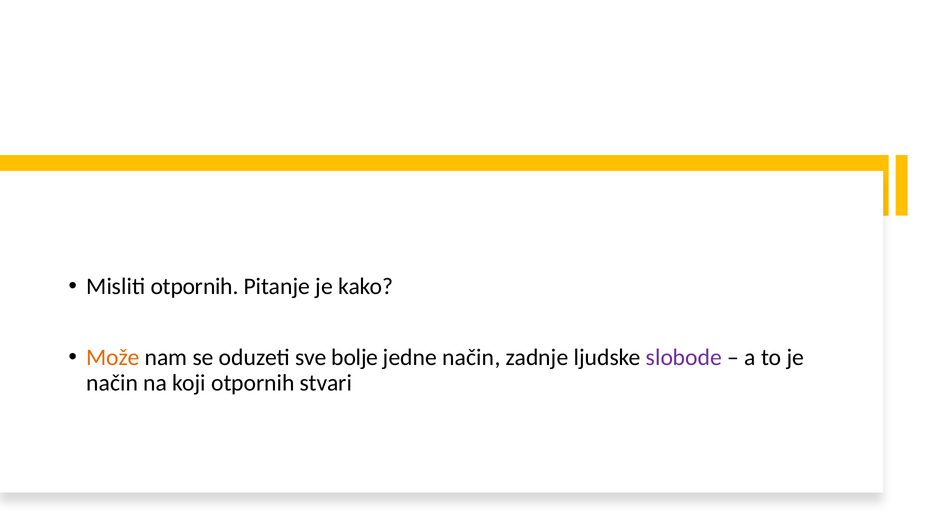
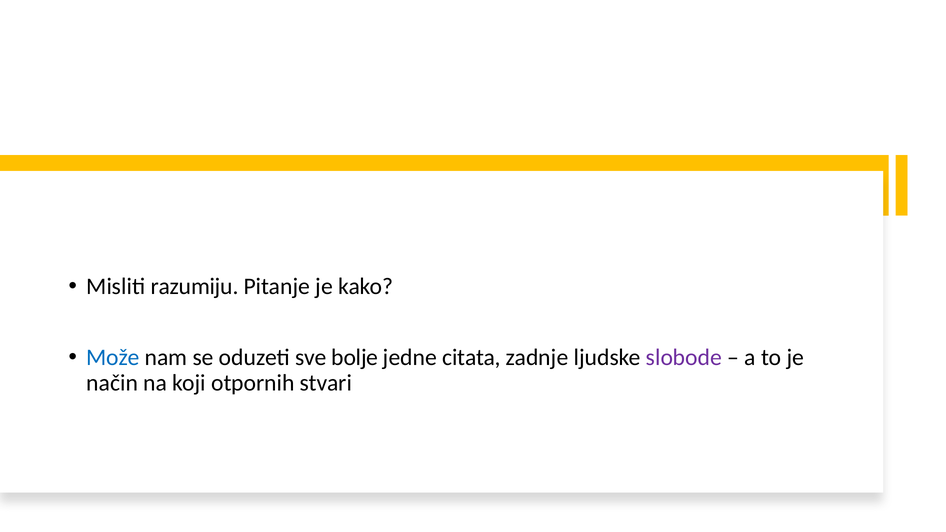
Misliti otpornih: otpornih -> razumiju (195, 287)
Može colour: orange -> blue (113, 357)
jedne način: način -> citata (472, 357)
